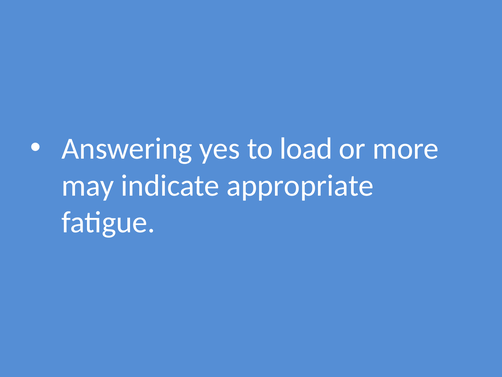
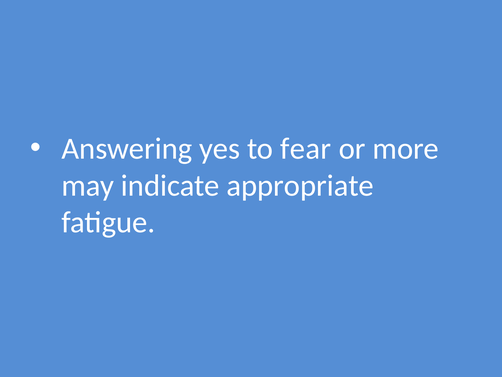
load: load -> fear (306, 149)
